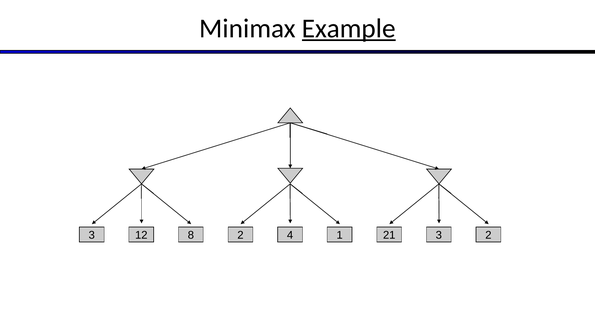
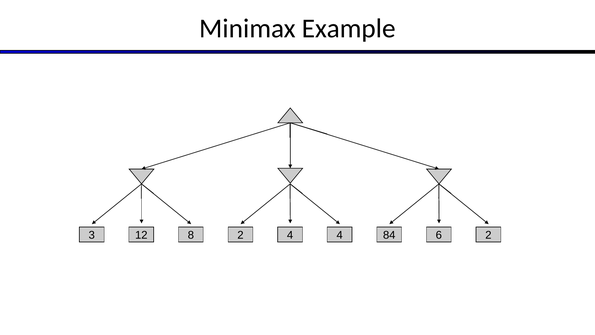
Example underline: present -> none (349, 29)
4 1: 1 -> 4 (340, 235)
21: 21 -> 84 (389, 235)
8 3: 3 -> 6 (439, 235)
